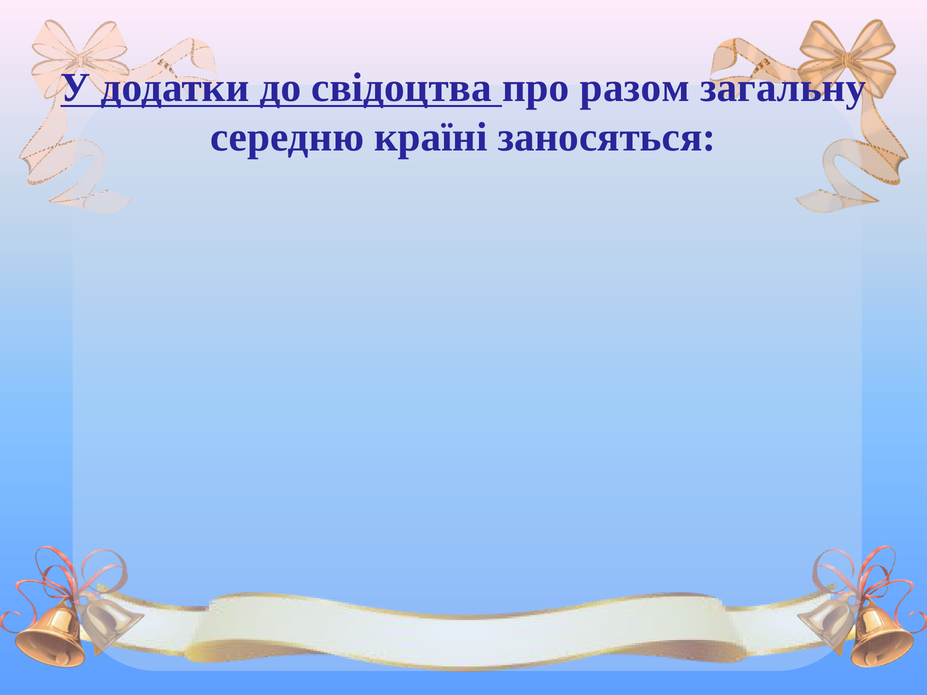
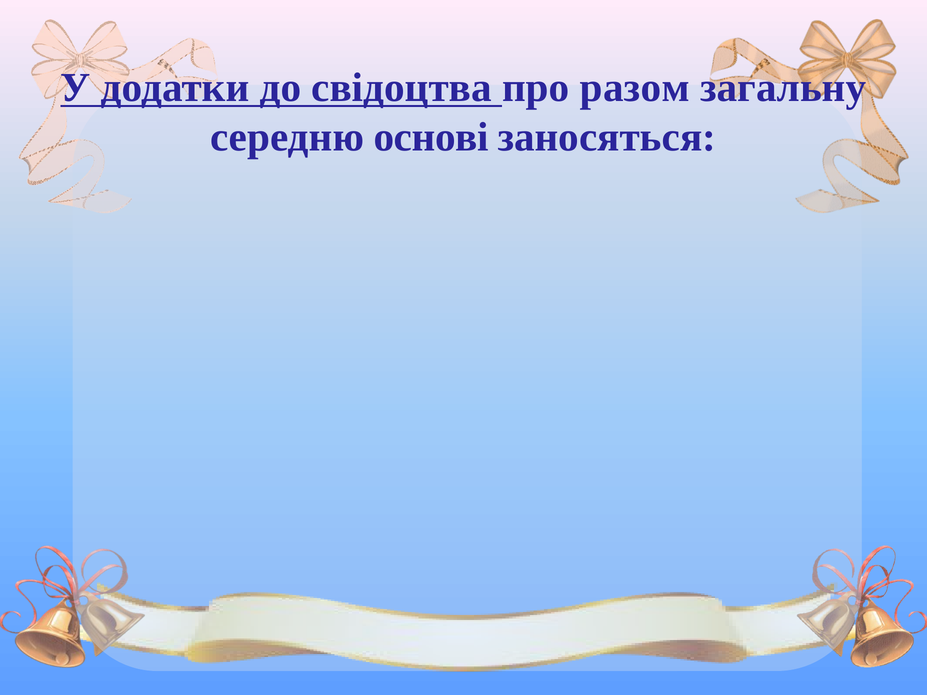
країні: країні -> основі (431, 137)
